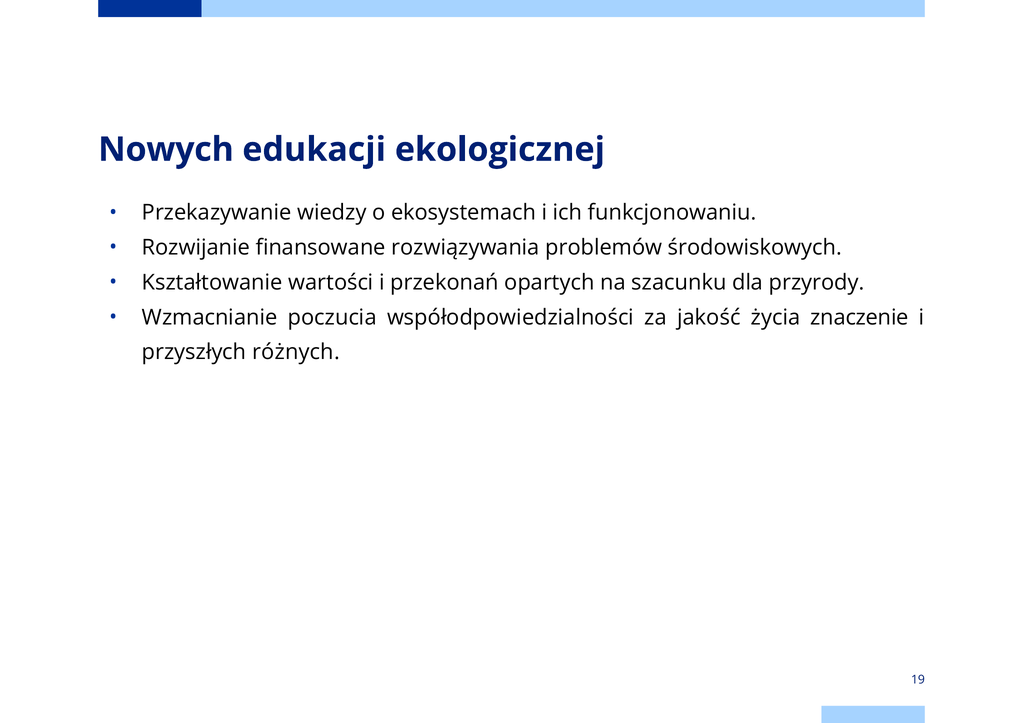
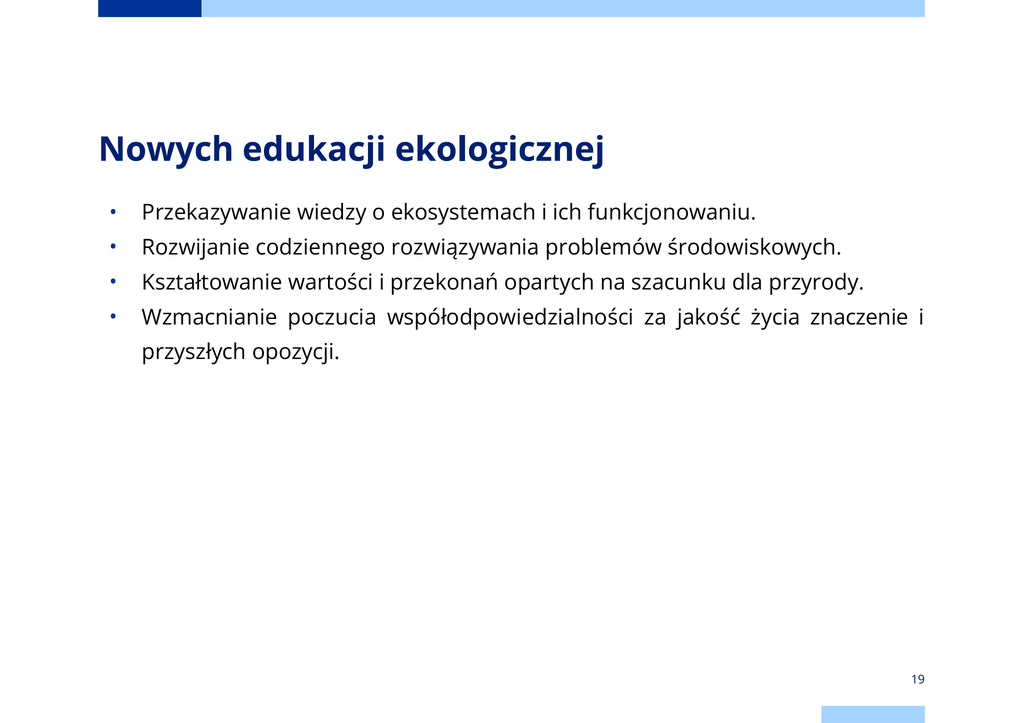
finansowane: finansowane -> codziennego (321, 248)
różnych: różnych -> opozycji (296, 352)
